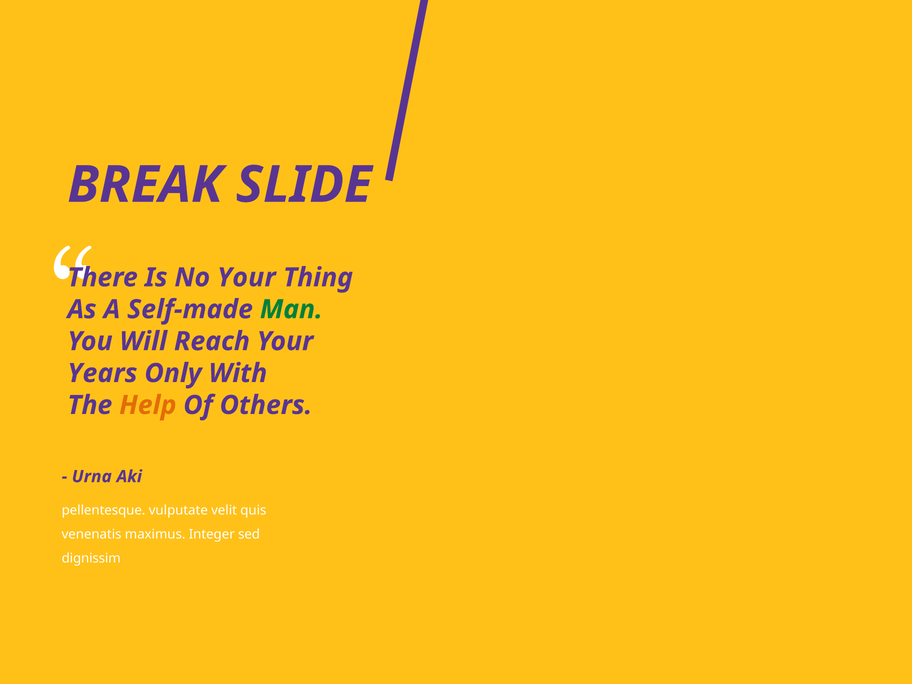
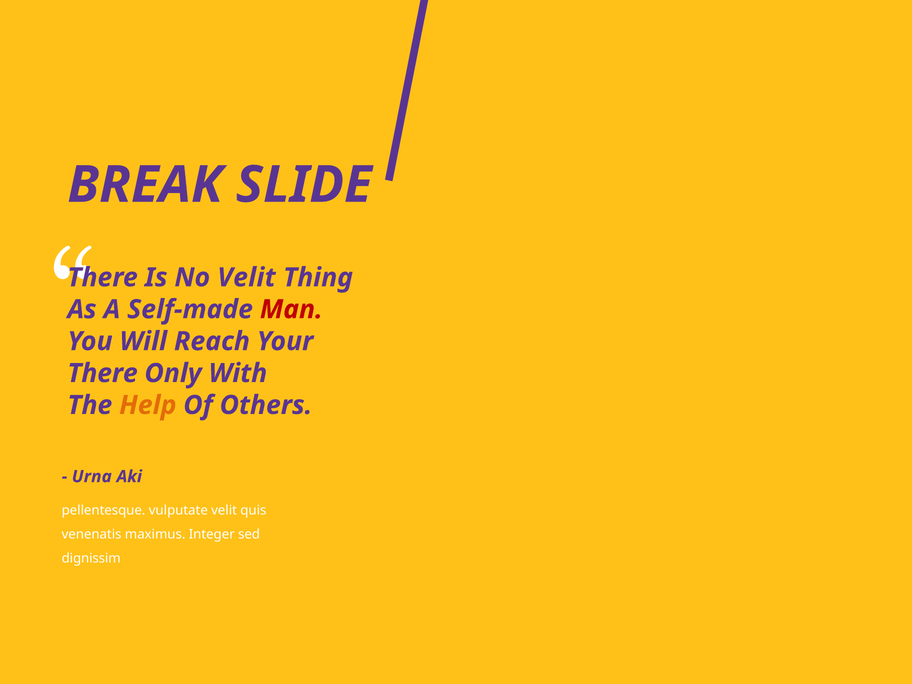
No Your: Your -> Velit (246, 278)
Man colour: green -> red (291, 309)
Years: Years -> There (103, 373)
